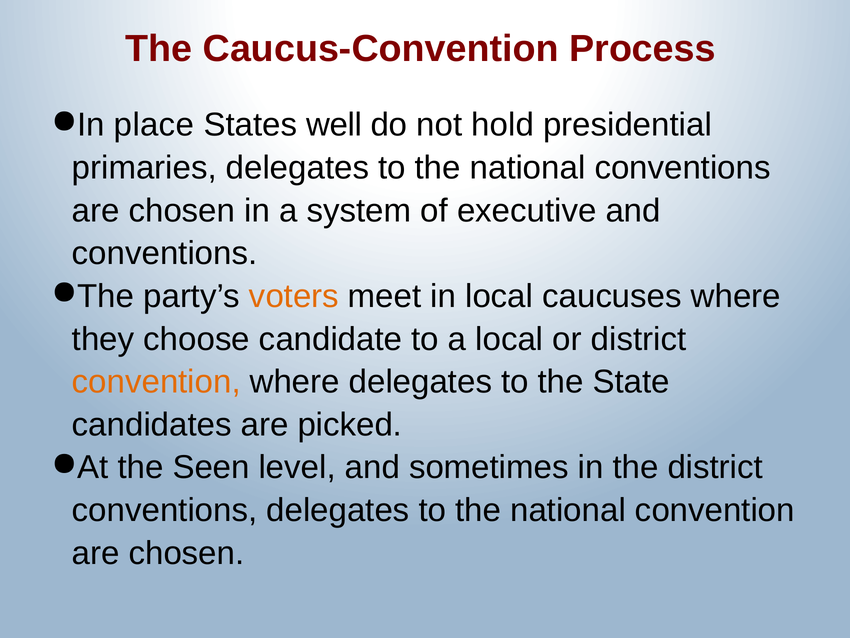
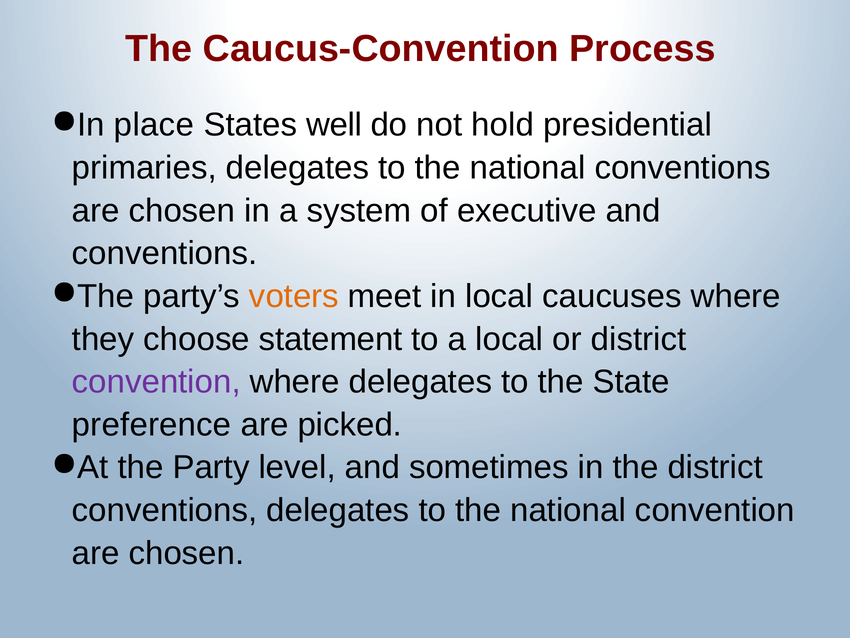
candidate: candidate -> statement (331, 339)
convention colour: orange -> purple (156, 382)
candidates: candidates -> preference (152, 424)
Seen: Seen -> Party (211, 467)
